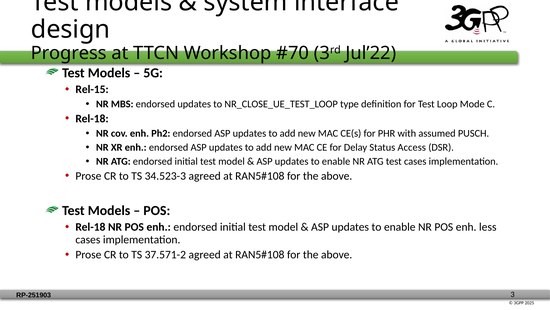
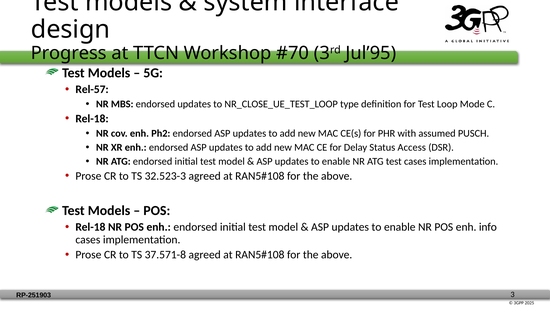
Jul’22: Jul’22 -> Jul’95 (371, 53)
Rel-15: Rel-15 -> Rel-57 (92, 89)
34.523-3: 34.523-3 -> 32.523-3 (165, 176)
less: less -> info (488, 227)
37.571-2: 37.571-2 -> 37.571-8 (165, 254)
